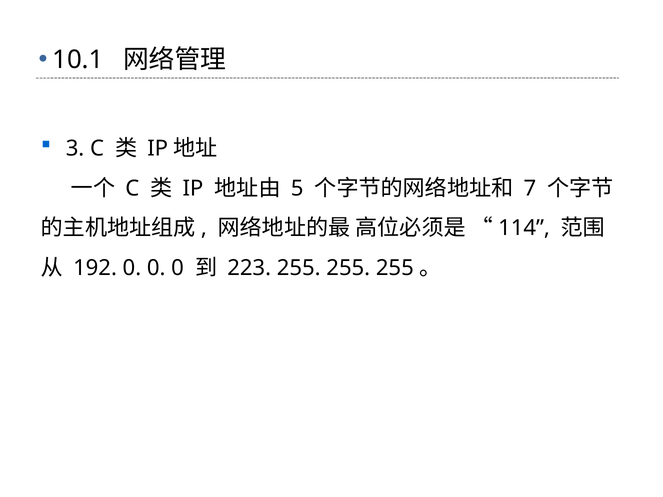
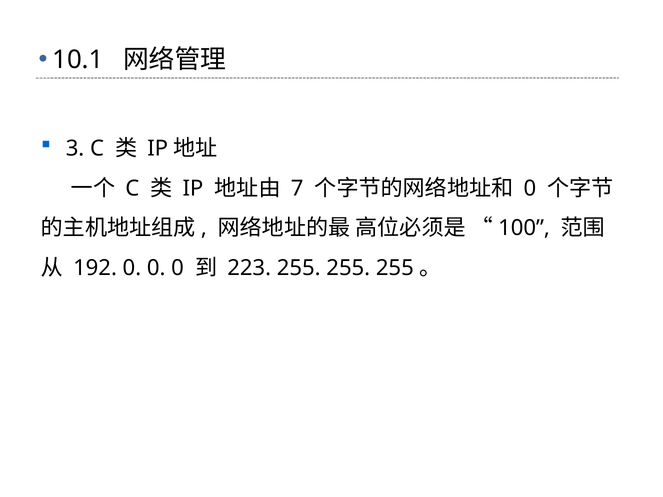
5: 5 -> 7 (297, 188)
7: 7 -> 0 (530, 188)
114: 114 -> 100 (524, 228)
